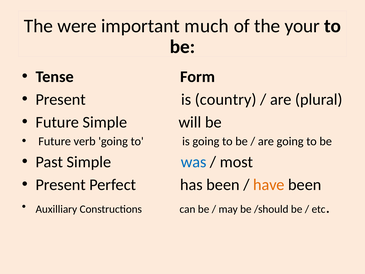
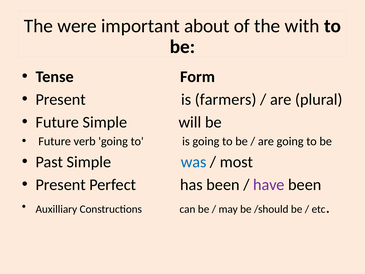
much: much -> about (207, 26)
your: your -> with (302, 26)
country: country -> farmers (226, 99)
have colour: orange -> purple (269, 185)
